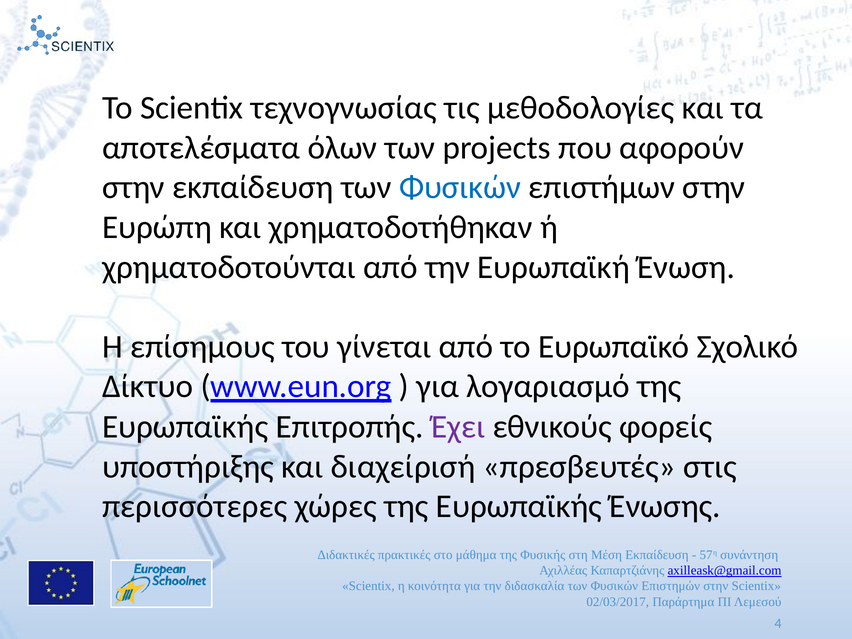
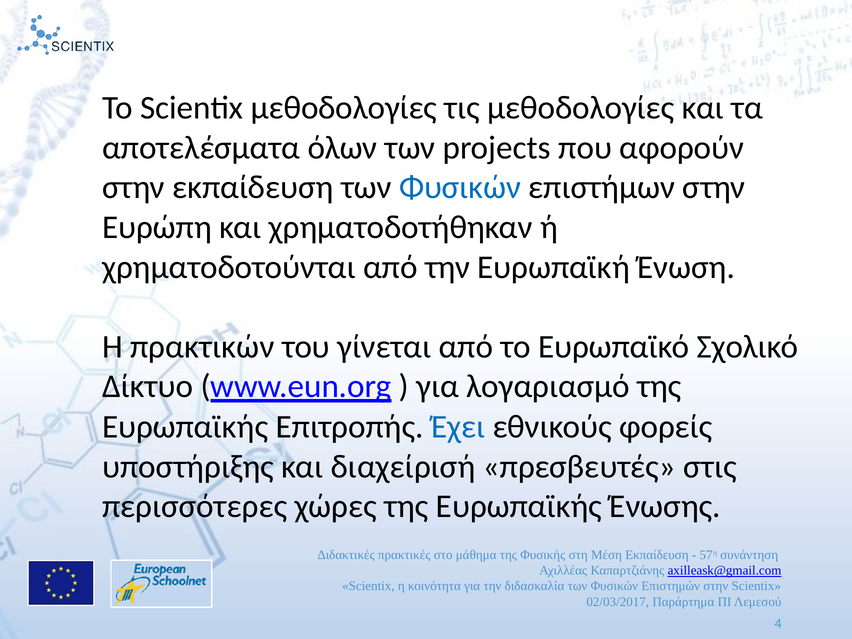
Scientix τεχνογνωσίας: τεχνογνωσίας -> μεθοδολογίες (344, 108)
επίσημους: επίσημους -> πρακτικών (202, 347)
Έχει colour: purple -> blue (458, 427)
